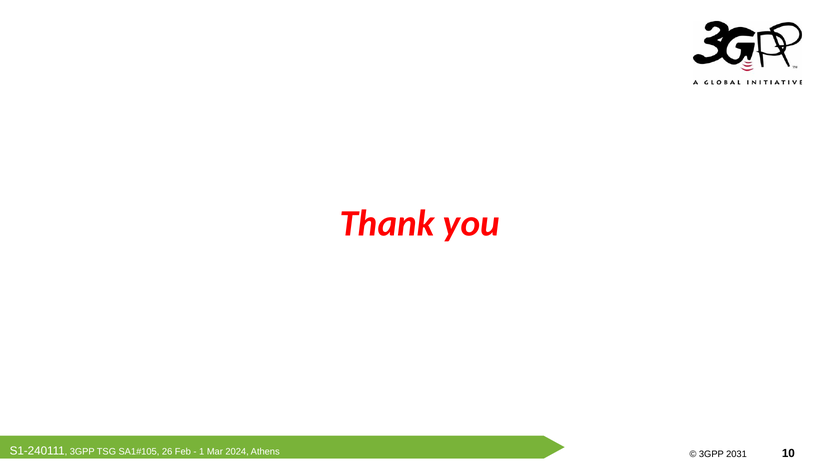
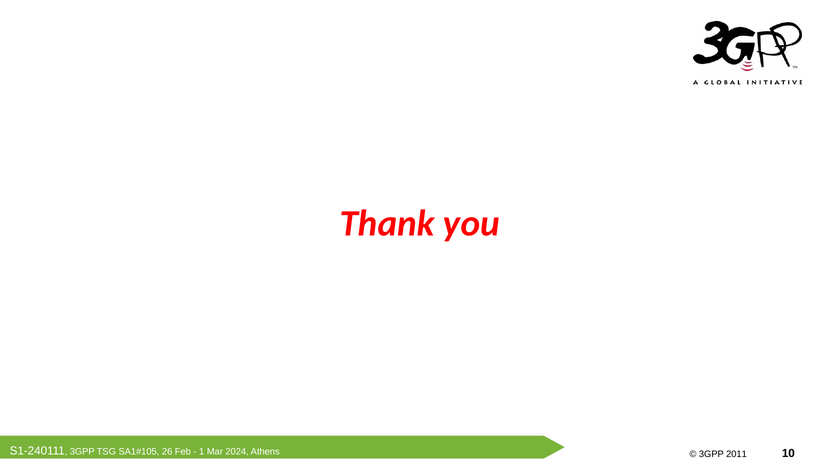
2031: 2031 -> 2011 (736, 454)
